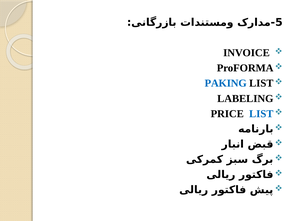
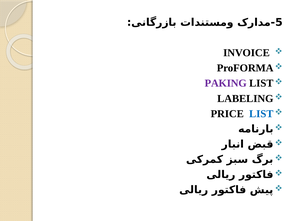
PAKING colour: blue -> purple (226, 83)
